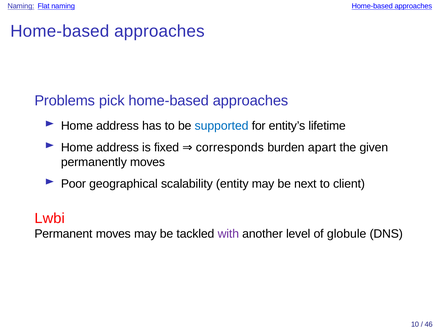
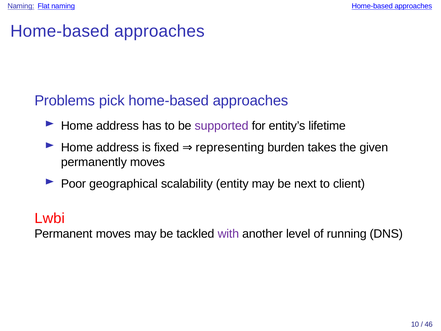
supported colour: blue -> purple (222, 126)
corresponds: corresponds -> representing (230, 148)
apart: apart -> takes (322, 148)
globule: globule -> running (347, 234)
